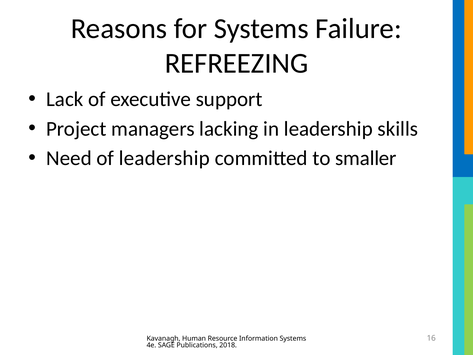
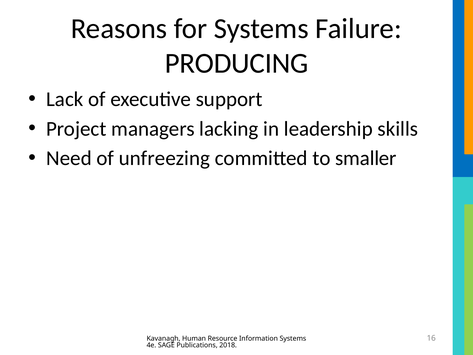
REFREEZING: REFREEZING -> PRODUCING (237, 63)
of leadership: leadership -> unfreezing (164, 158)
